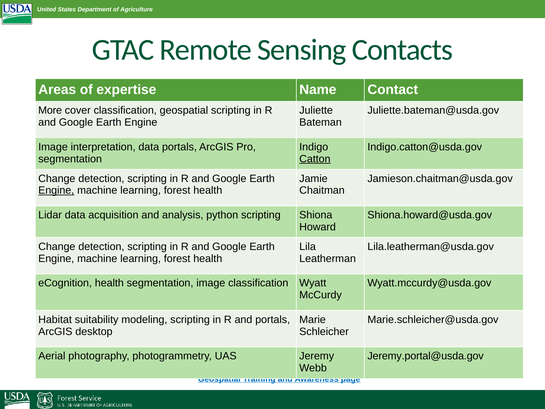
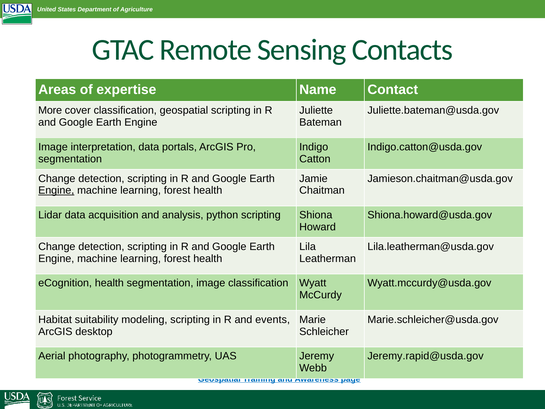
Catton underline: present -> none (315, 159)
and portals: portals -> events (273, 319)
Jeremy.portal@usda.gov: Jeremy.portal@usda.gov -> Jeremy.rapid@usda.gov (425, 356)
